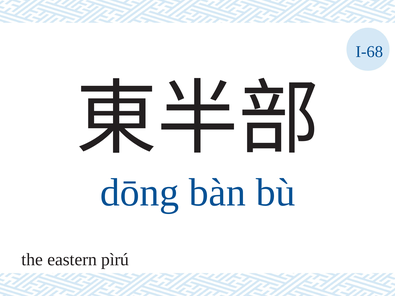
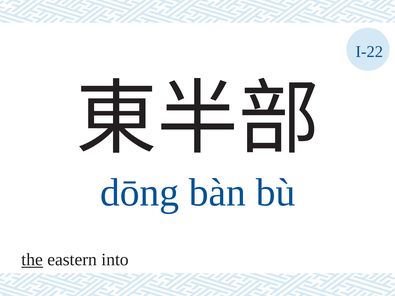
I-68: I-68 -> I-22 (369, 52)
the underline: none -> present (32, 260)
pìrú: pìrú -> into (115, 260)
